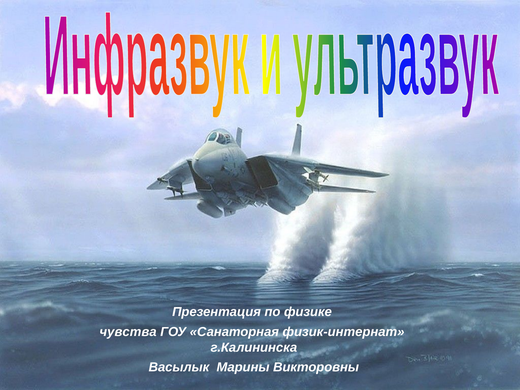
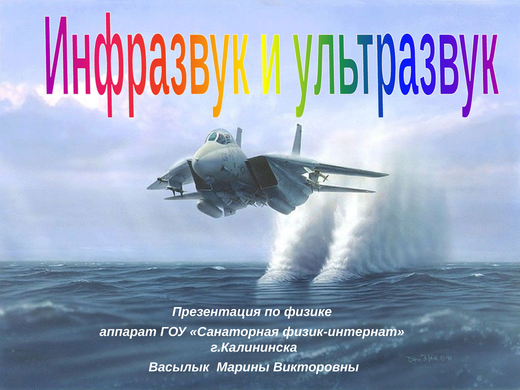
чувства: чувства -> аппарат (128, 332)
